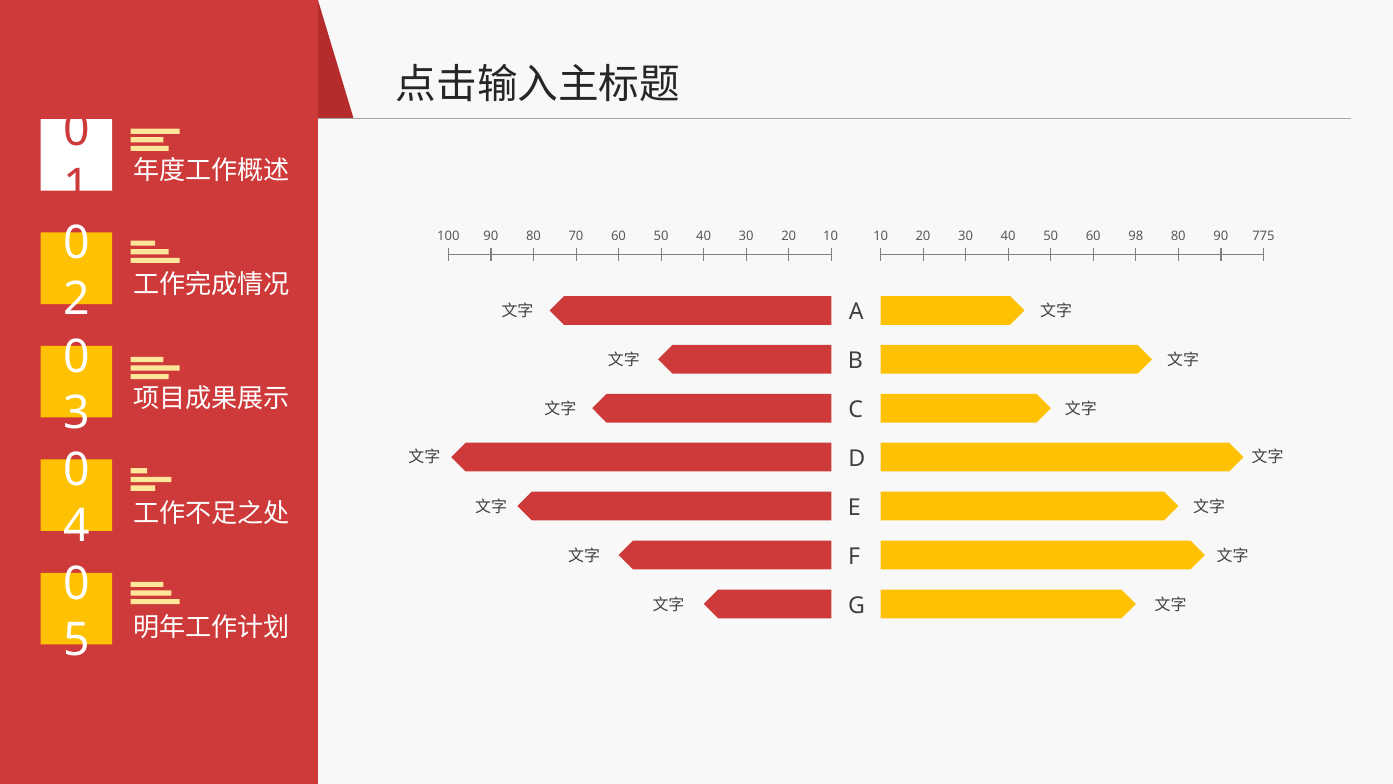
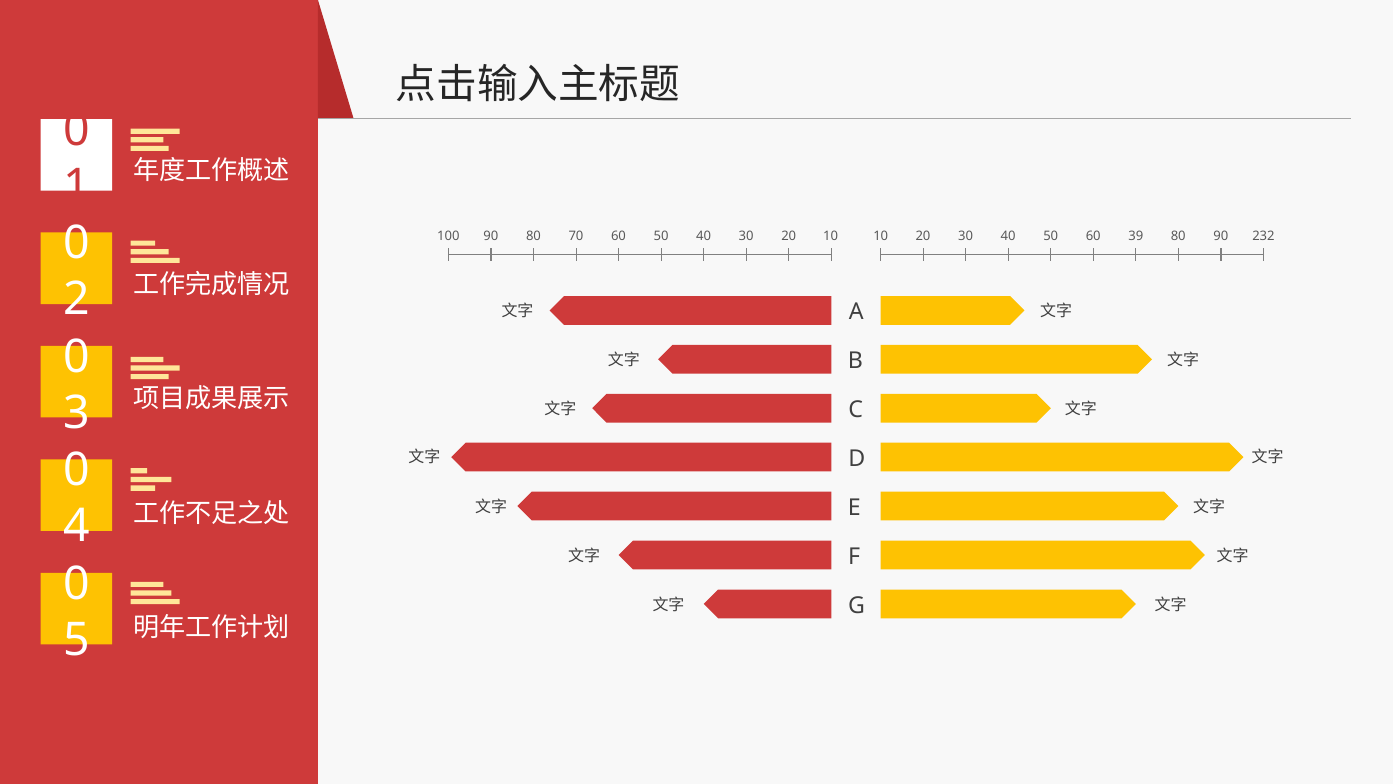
98: 98 -> 39 (1136, 236)
775: 775 -> 232 (1263, 236)
